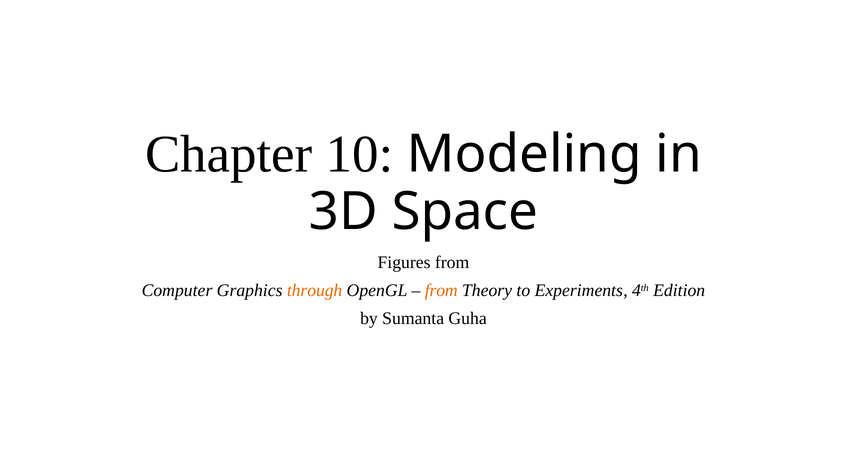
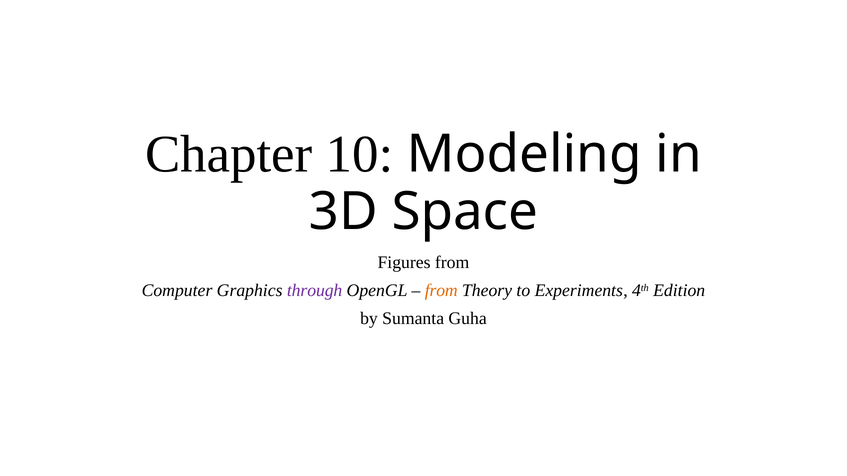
through colour: orange -> purple (315, 291)
